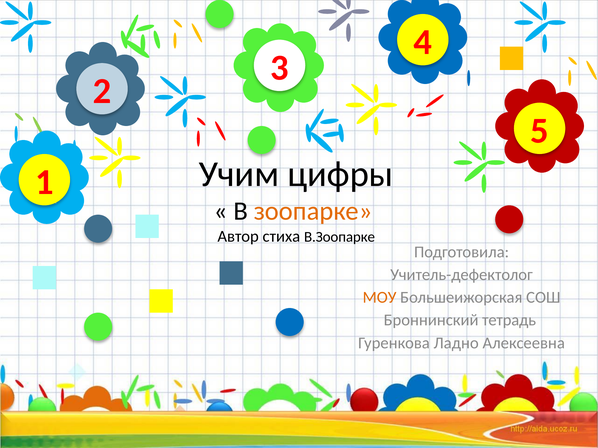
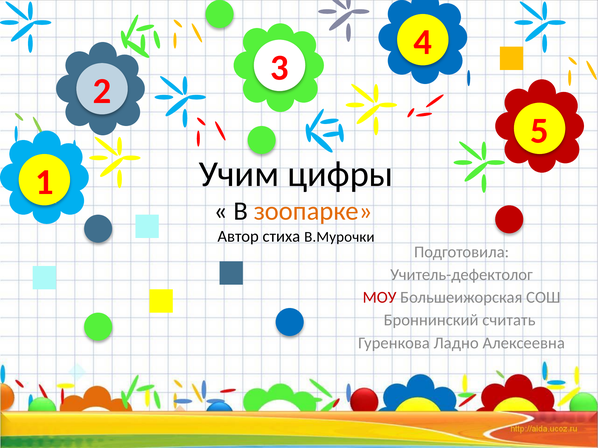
В.Зоопарке: В.Зоопарке -> В.Мурочки (339, 237)
МОУ colour: orange -> red (380, 298)
тетрадь: тетрадь -> считать (509, 321)
